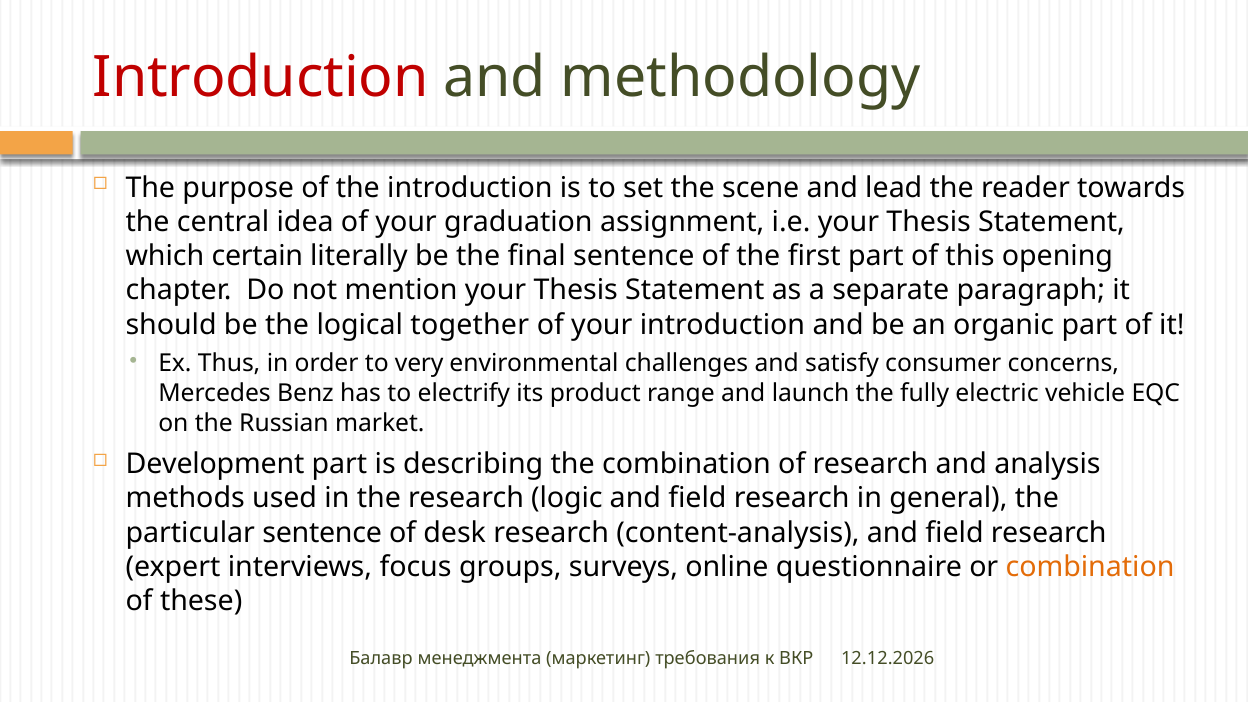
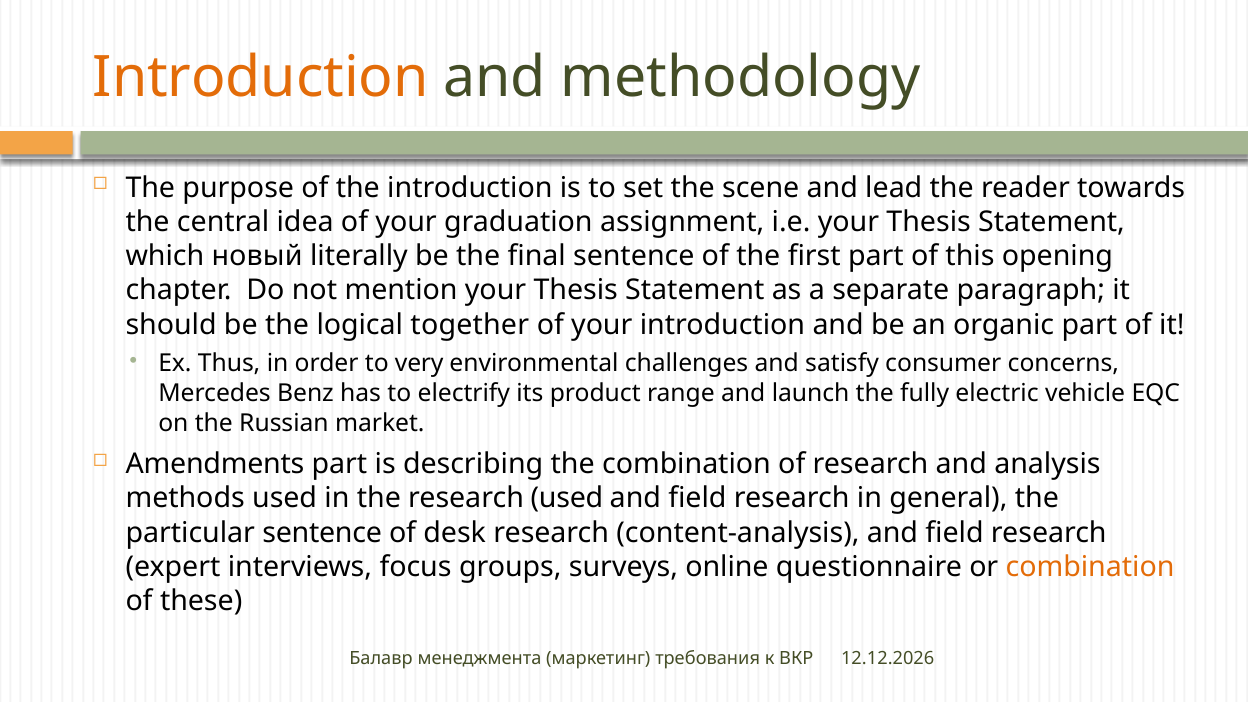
Introduction colour: red -> orange (261, 78)
certain: certain -> новый (257, 256)
Development: Development -> Amendments (215, 464)
research logic: logic -> used (567, 499)
